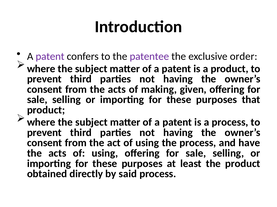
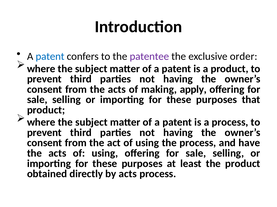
patent colour: purple -> blue (50, 57)
given: given -> apply (193, 90)
by said: said -> acts (128, 174)
